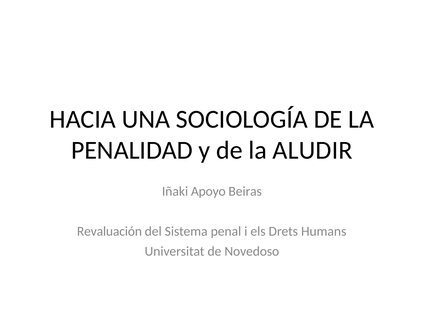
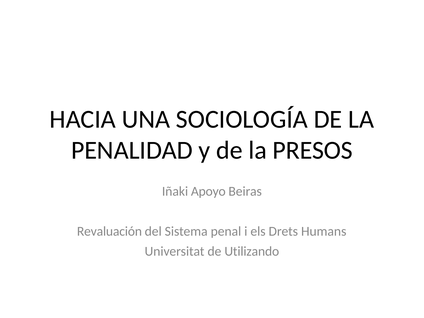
ALUDIR: ALUDIR -> PRESOS (313, 150)
Novedoso: Novedoso -> Utilizando (252, 251)
